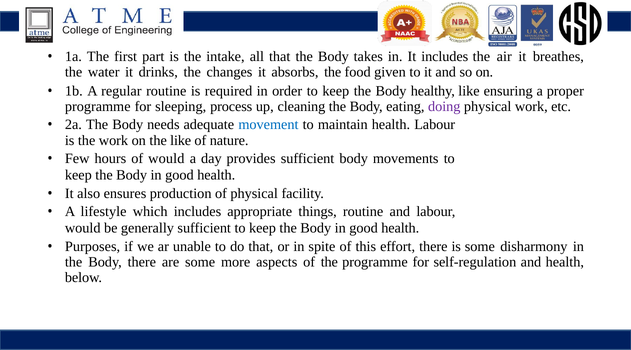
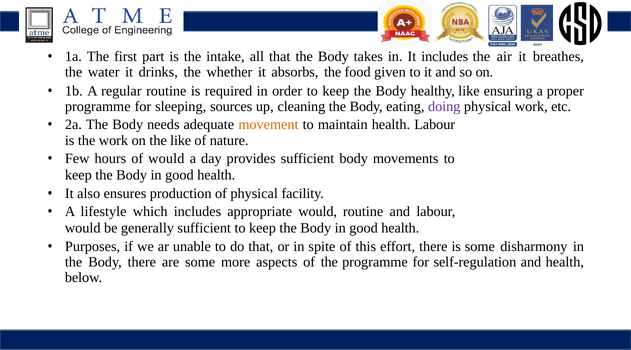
changes: changes -> whether (229, 72)
process: process -> sources (231, 106)
movement colour: blue -> orange (268, 125)
appropriate things: things -> would (318, 212)
